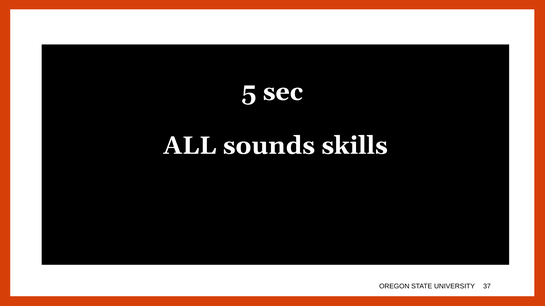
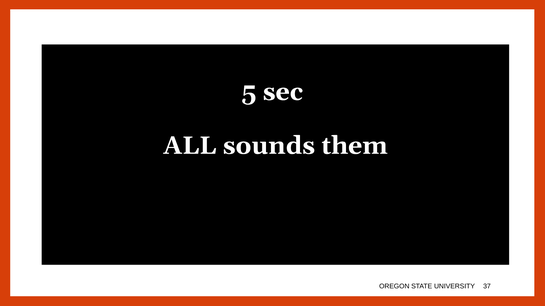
skills: skills -> them (354, 146)
